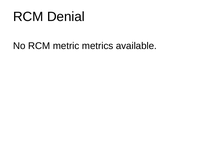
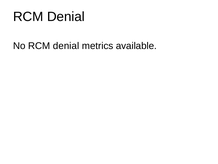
No RCM metric: metric -> denial (66, 46)
